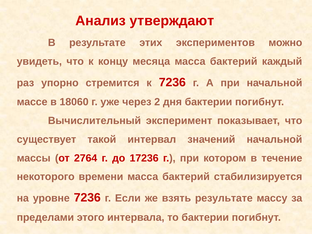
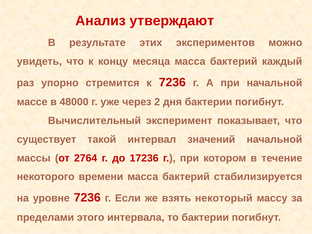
18060: 18060 -> 48000 (74, 102)
взять результате: результате -> некоторый (224, 198)
